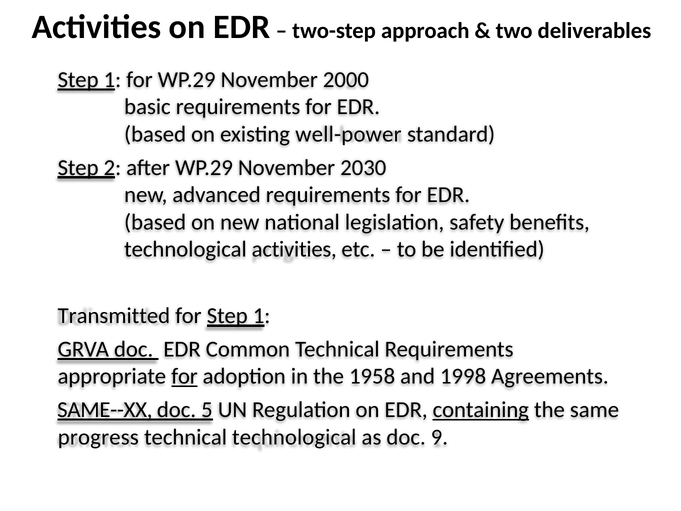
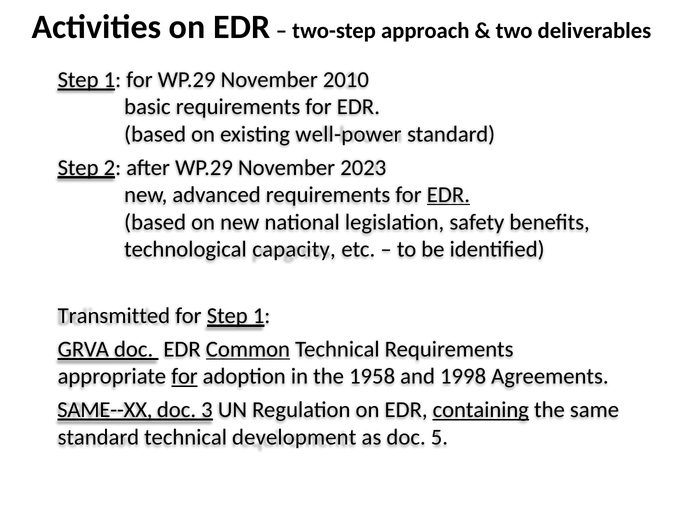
2000: 2000 -> 2010 (346, 80)
2030: 2030 -> 2023 (363, 167)
EDR underline: none -> present (448, 195)
technological activities: activities -> capacity (294, 249)
Common underline: none -> present (248, 349)
5: 5 -> 3 (207, 410)
progress: progress -> standard (98, 437)
technical technological: technological -> development (294, 437)
9: 9 -> 5 (439, 437)
